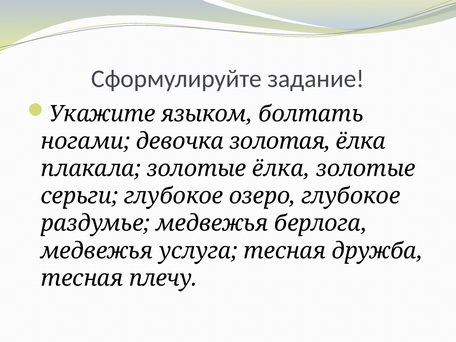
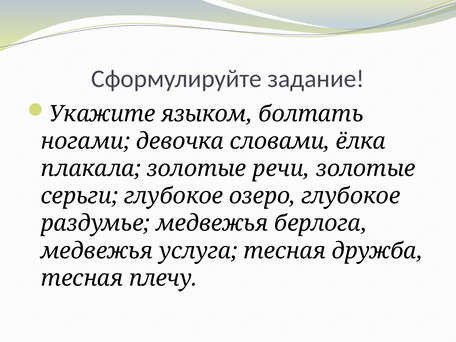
золотая: золотая -> словами (280, 141)
золотые ёлка: ёлка -> речи (281, 169)
